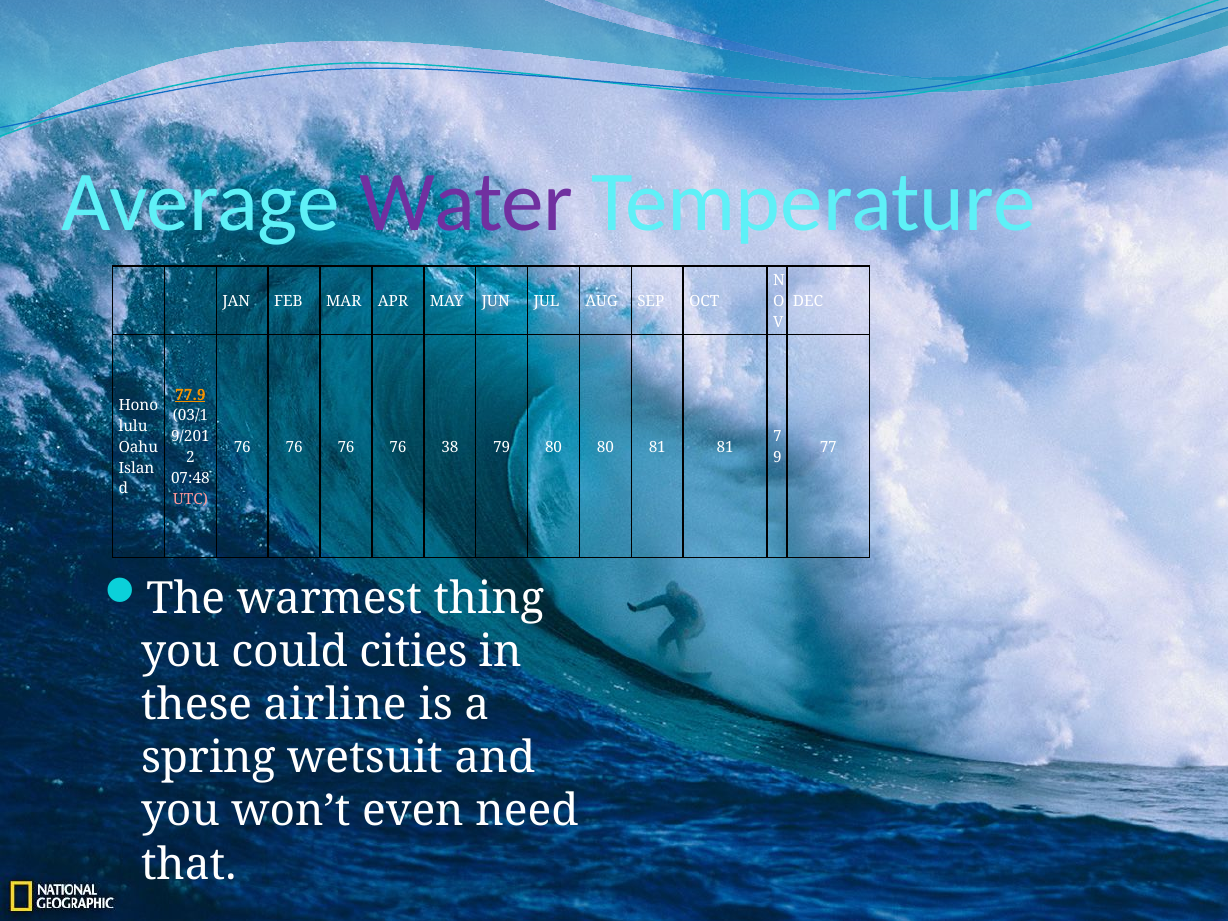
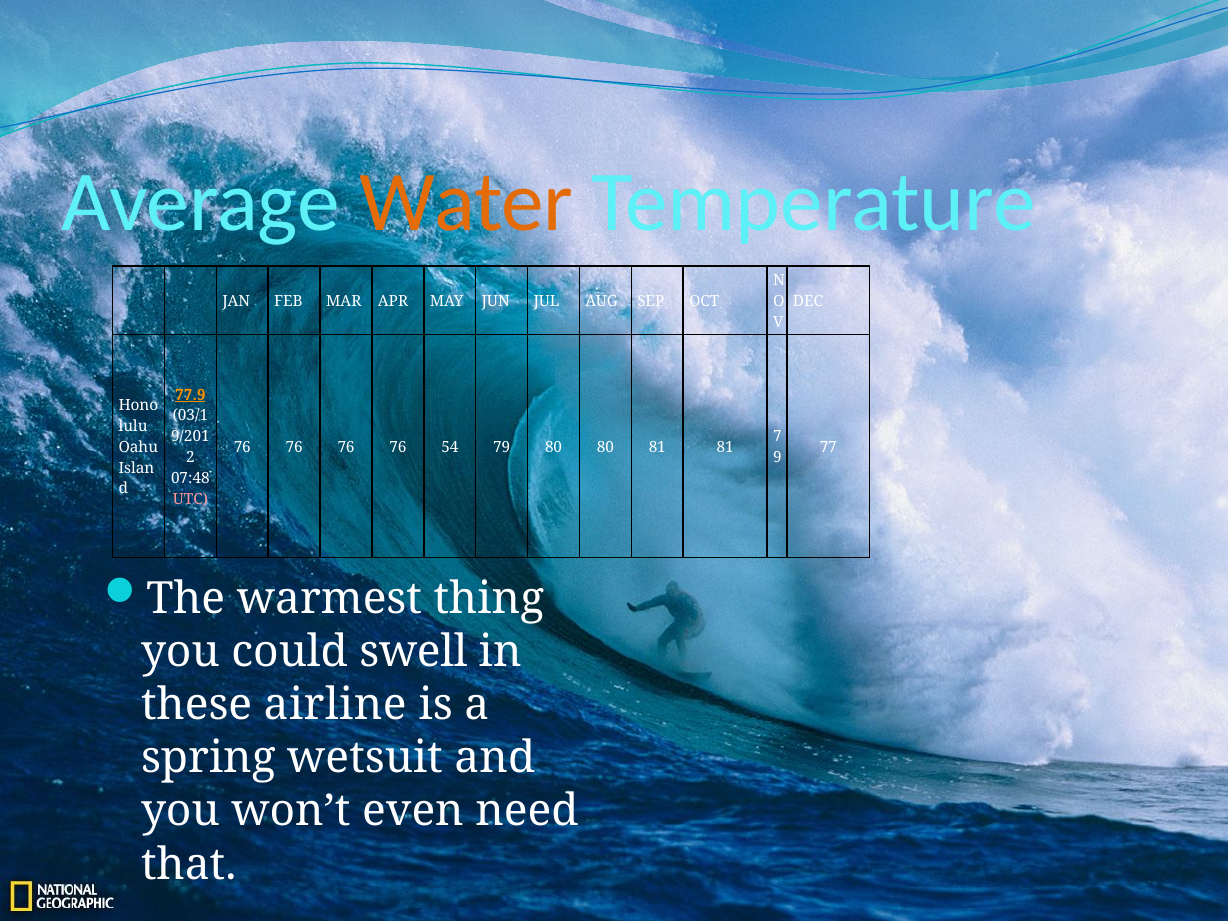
Water colour: purple -> orange (466, 203)
38: 38 -> 54 (450, 447)
cities: cities -> swell (413, 652)
